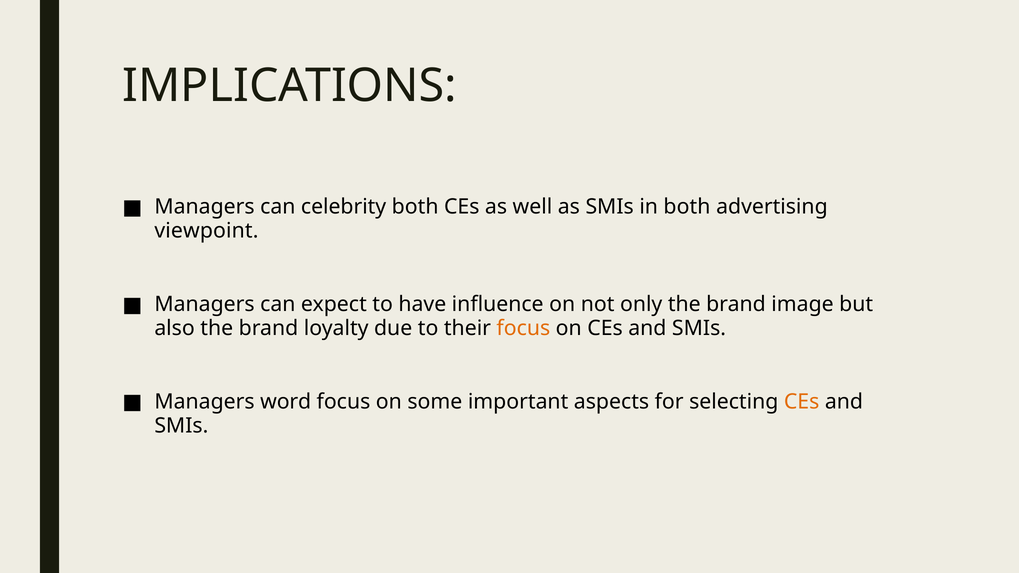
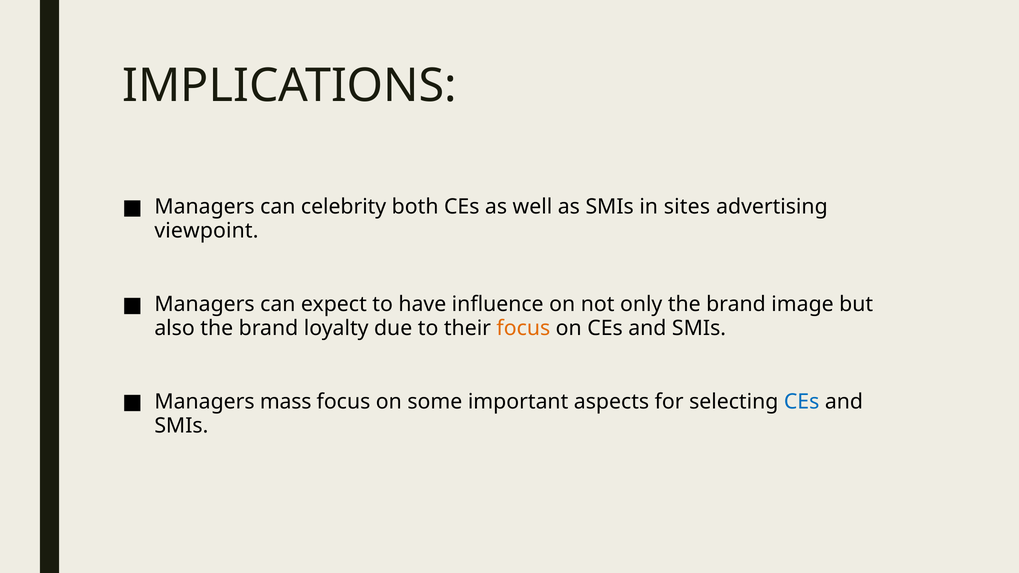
in both: both -> sites (687, 207)
word: word -> mass (286, 402)
CEs colour: orange -> blue (802, 402)
